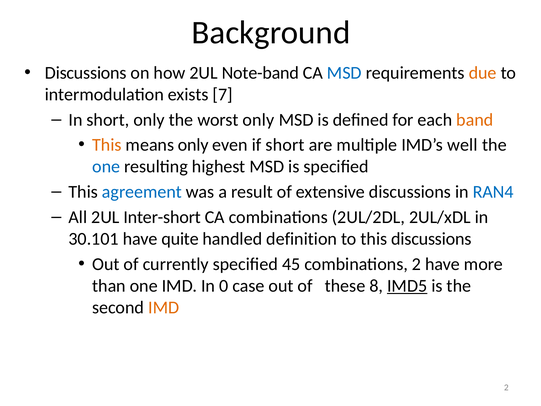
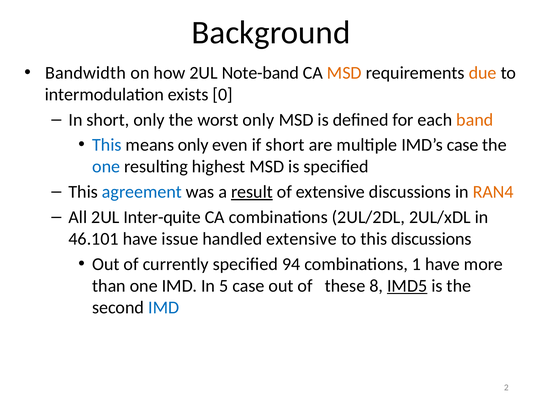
Discussions: Discussions -> Bandwidth (86, 73)
MSD colour: blue -> orange (344, 73)
7: 7 -> 0 (223, 94)
This colour: orange -> blue (107, 145)
IMD’s well: well -> case (463, 145)
result underline: none -> present (252, 192)
RAN4 colour: blue -> orange (493, 192)
Inter-short: Inter-short -> Inter-quite (162, 217)
30.101: 30.101 -> 46.101 (94, 239)
quite: quite -> issue (180, 239)
handled definition: definition -> extensive (302, 239)
45: 45 -> 94 (291, 264)
combinations 2: 2 -> 1 (416, 264)
0: 0 -> 5 (224, 286)
IMD colour: orange -> blue (164, 307)
